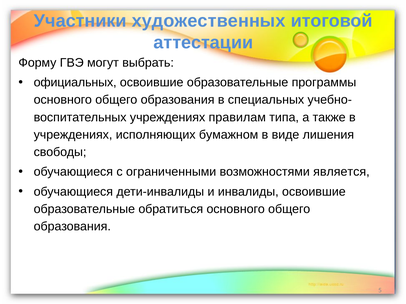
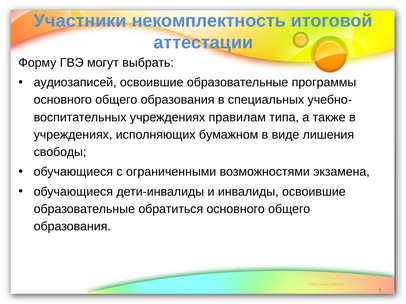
художественных: художественных -> некомплектность (209, 21)
официальных: официальных -> аудиозаписей (75, 83)
является: является -> экзамена (341, 172)
